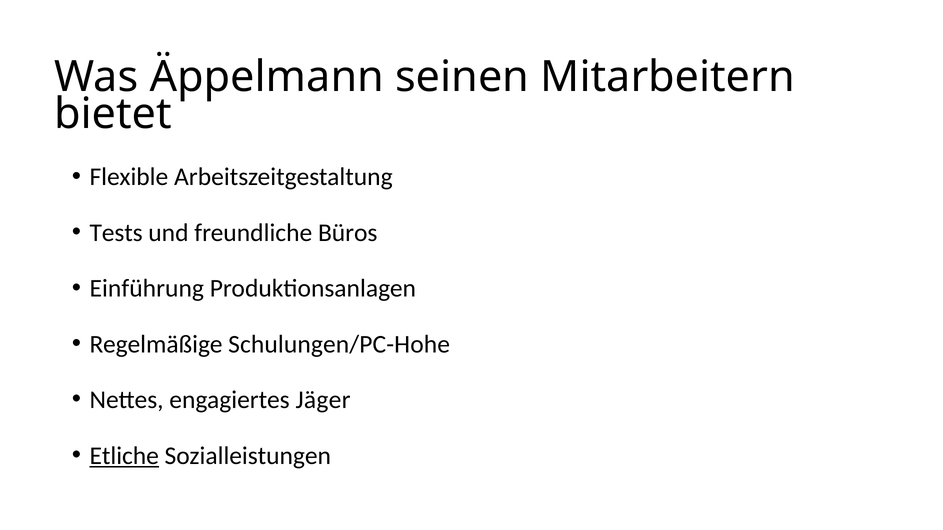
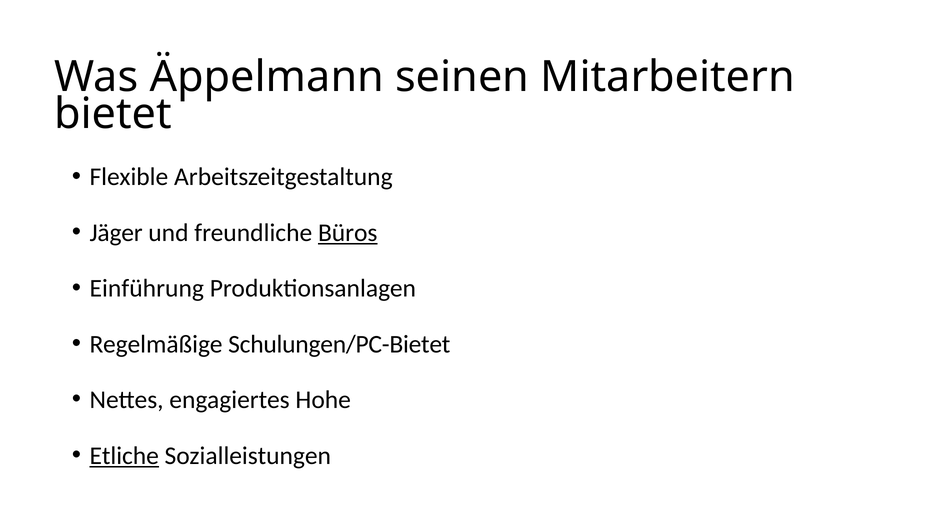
Tests: Tests -> Jäger (116, 233)
Büros underline: none -> present (348, 233)
Schulungen/PC-Hohe: Schulungen/PC-Hohe -> Schulungen/PC-Bietet (339, 344)
Jäger: Jäger -> Hohe (323, 400)
